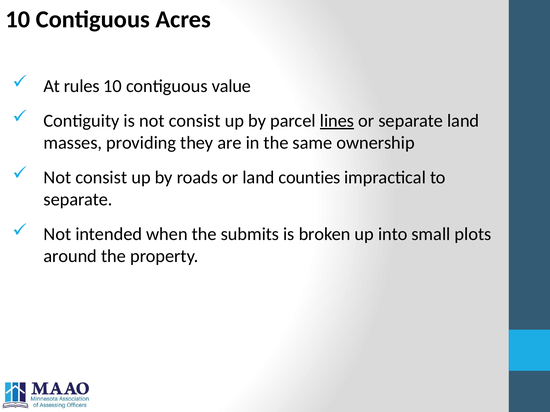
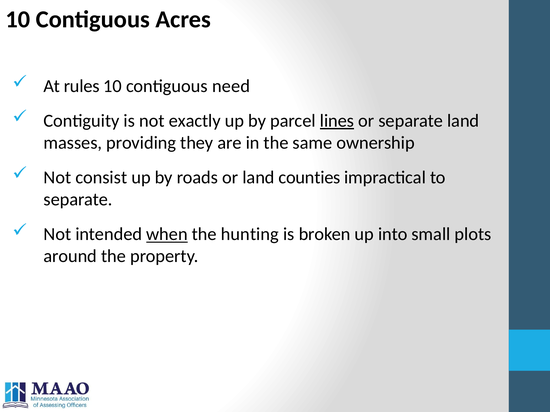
value: value -> need (231, 86)
is not consist: consist -> exactly (195, 121)
when underline: none -> present (167, 235)
submits: submits -> hunting (250, 235)
